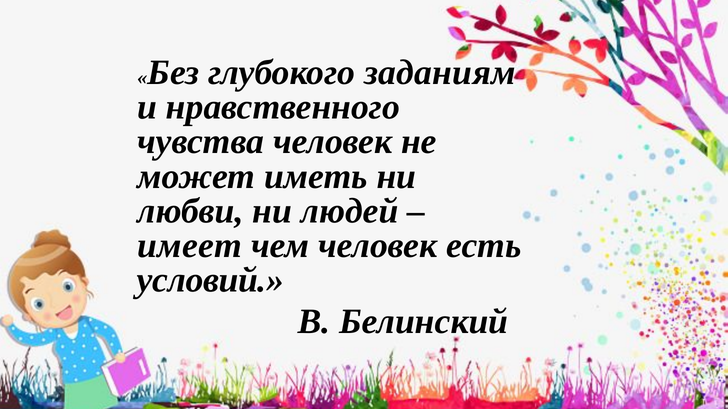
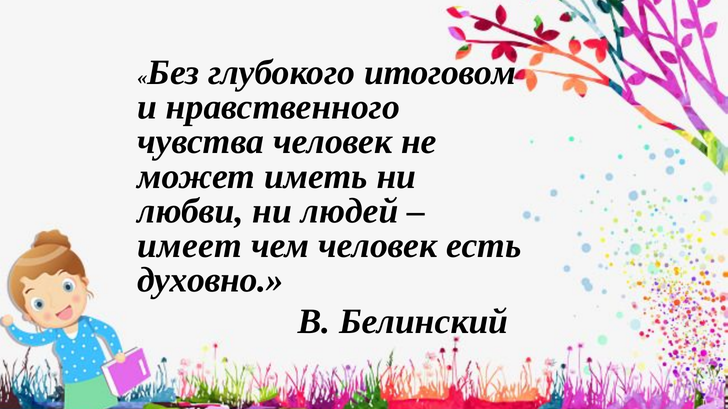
заданиям: заданиям -> итоговом (440, 73)
условий: условий -> духовно (210, 280)
